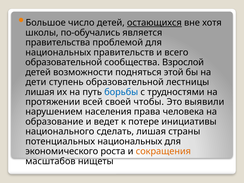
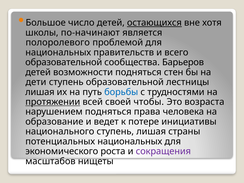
по-обучались: по-обучались -> по-начинают (90, 33)
правительства: правительства -> полоролевого (58, 43)
Взрослой: Взрослой -> Барьеров (183, 62)
этой: этой -> стен (174, 72)
протяжении underline: none -> present (53, 102)
выявили: выявили -> возраста (204, 102)
нарушением населения: населения -> подняться (108, 112)
национального сделать: сделать -> ступень (115, 132)
сокращения colour: orange -> purple (163, 151)
